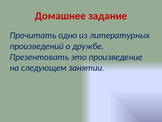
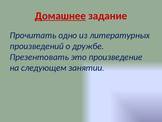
Домашнее underline: none -> present (60, 16)
